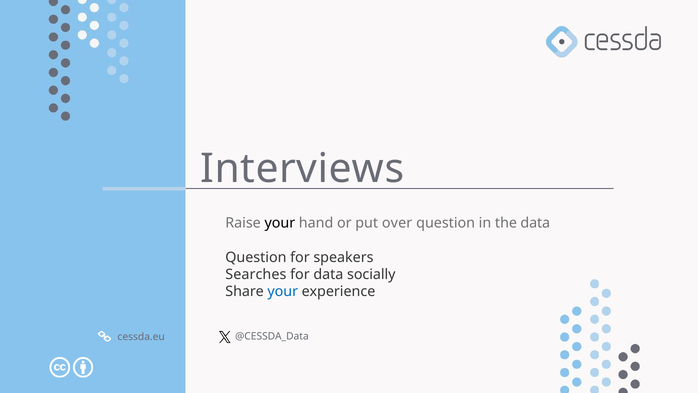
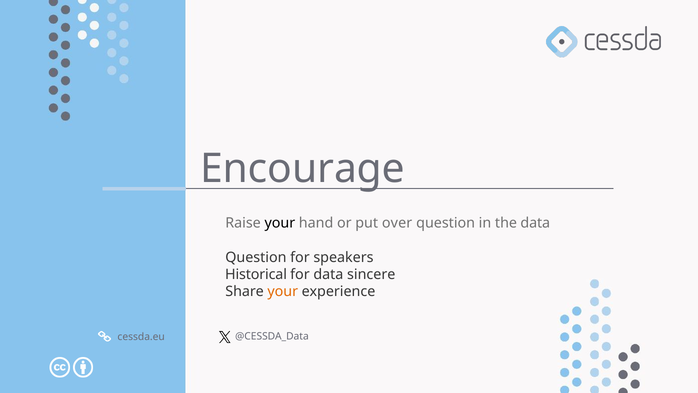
Interviews: Interviews -> Encourage (303, 169)
Searches: Searches -> Historical (256, 274)
socially: socially -> sincere (371, 274)
your colour: blue -> orange (283, 291)
